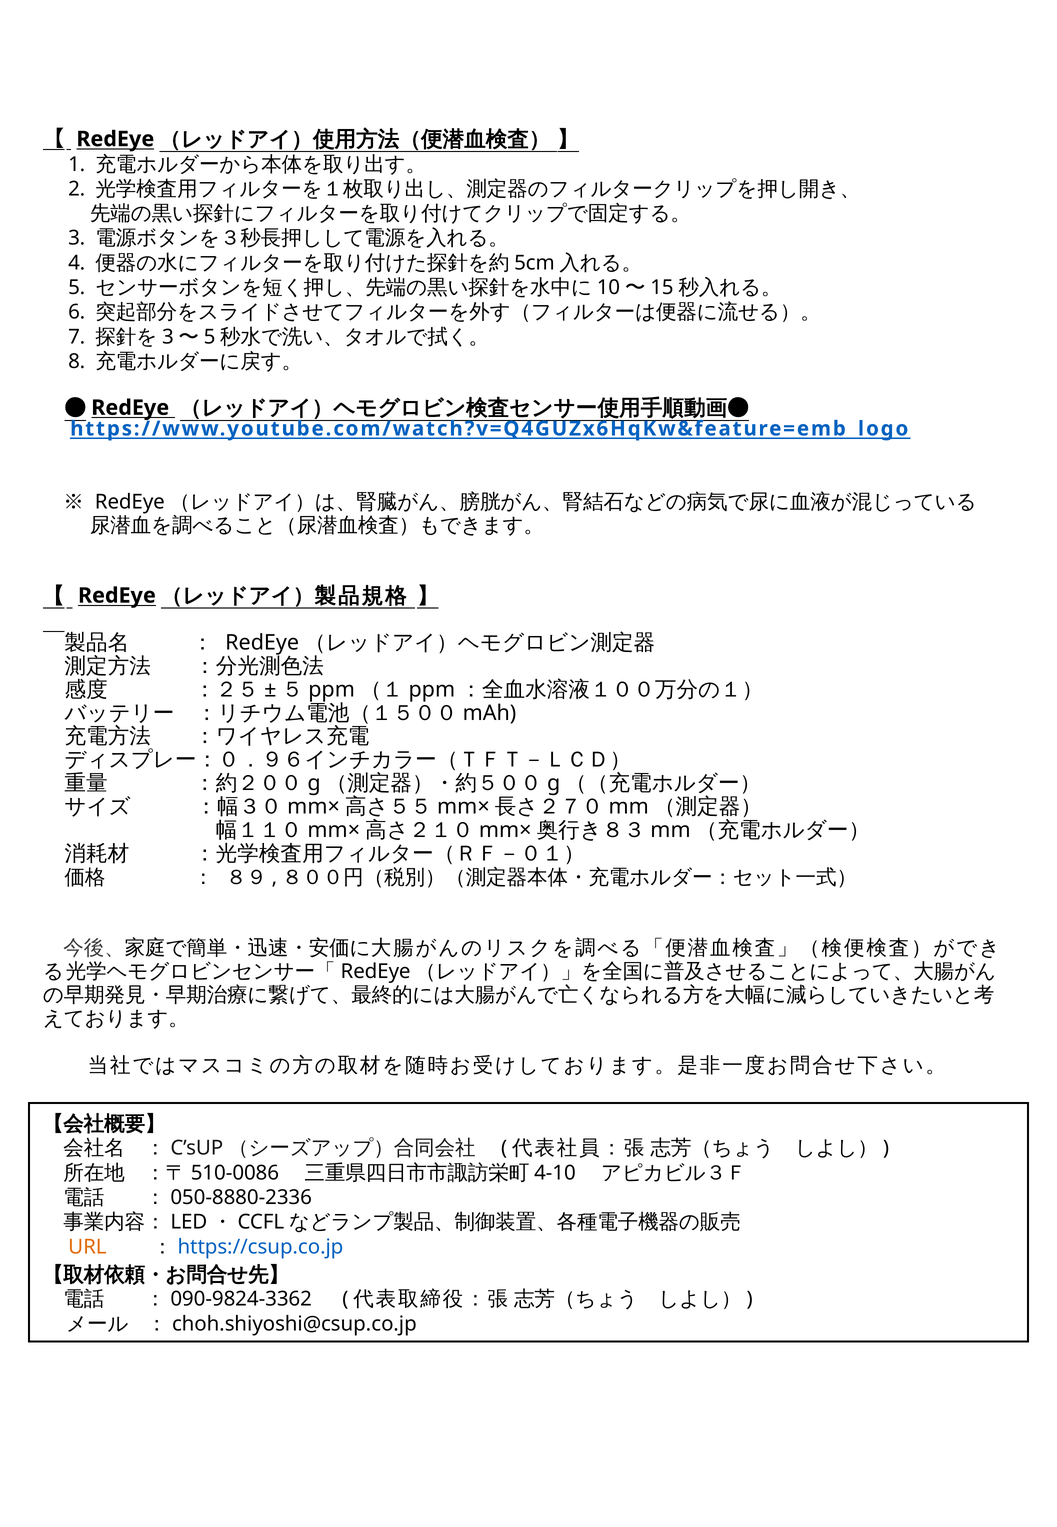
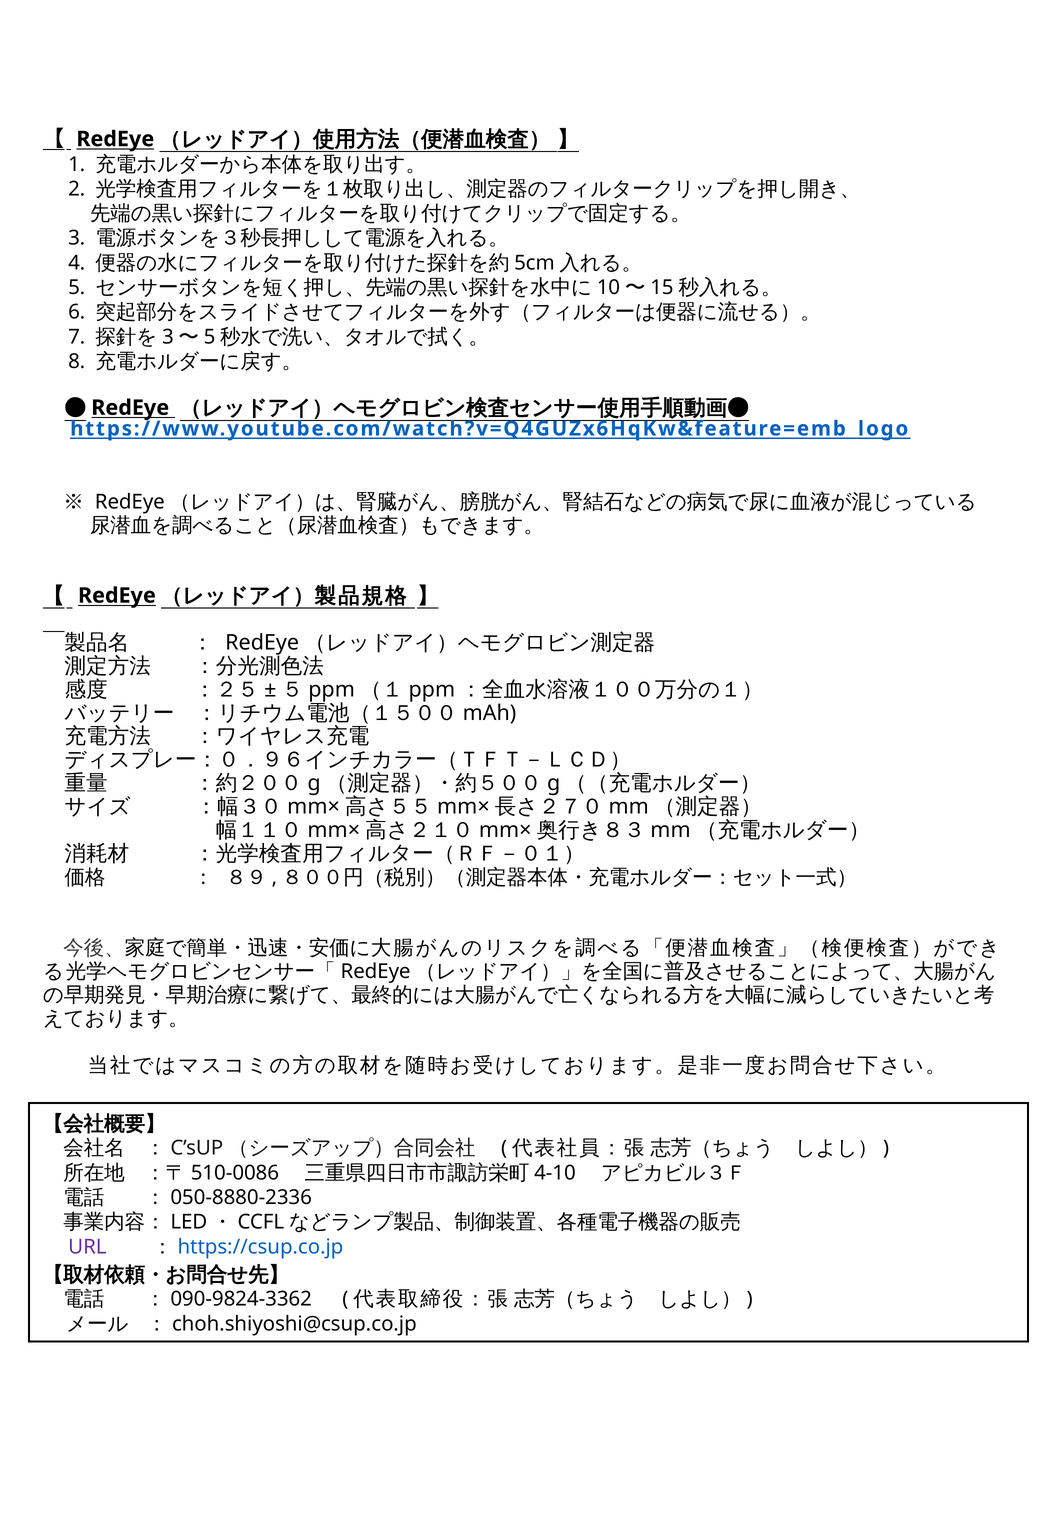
URL colour: orange -> purple (87, 1247)
